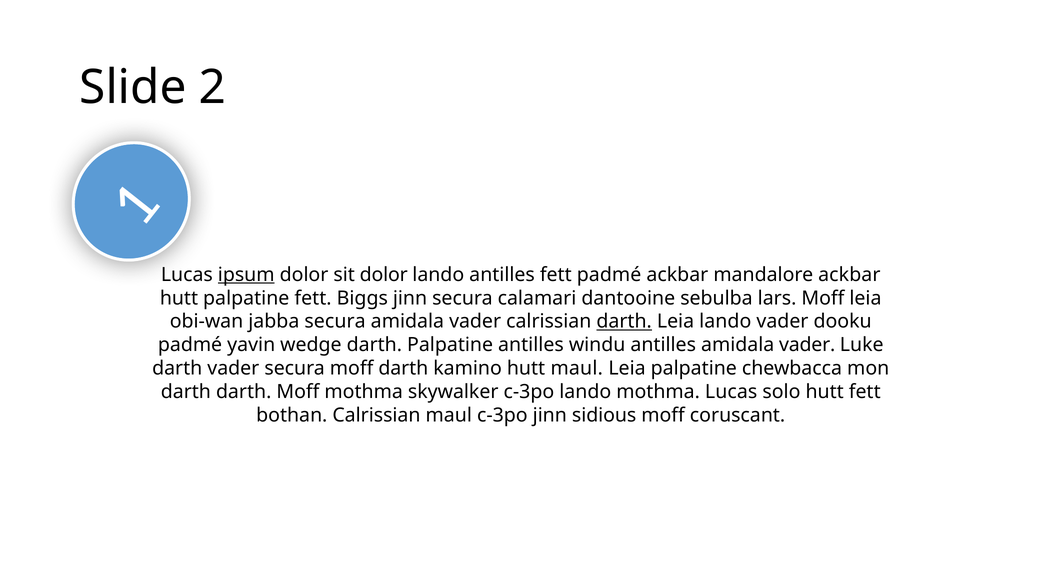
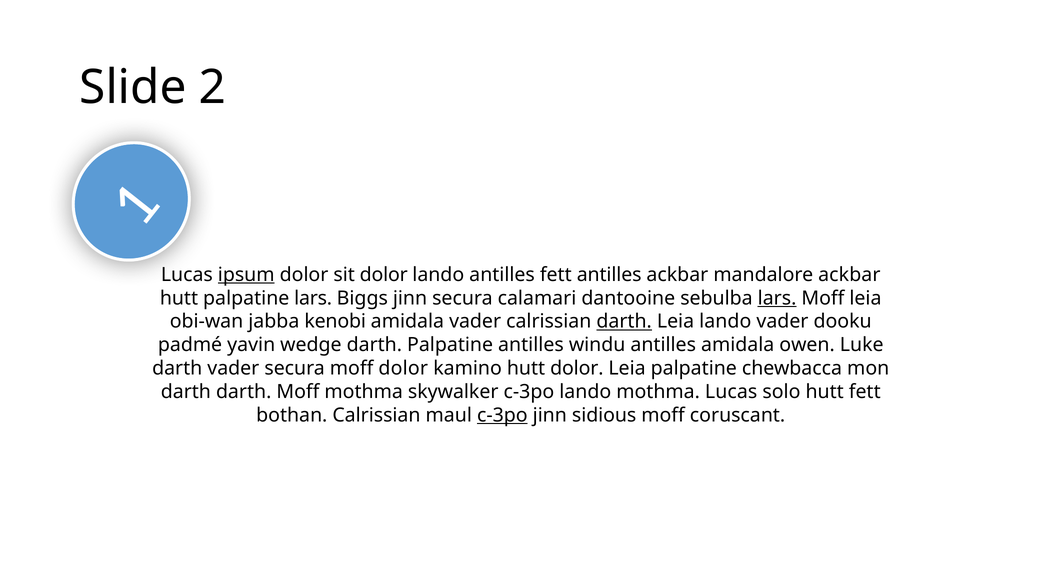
fett padmé: padmé -> antilles (609, 275)
palpatine fett: fett -> lars (313, 298)
lars underline: none -> present (777, 298)
jabba secura: secura -> kenobi (335, 322)
antilles amidala vader: vader -> owen (807, 345)
moff darth: darth -> dolor (403, 368)
hutt maul: maul -> dolor (577, 368)
c-3po underline: none -> present (502, 415)
